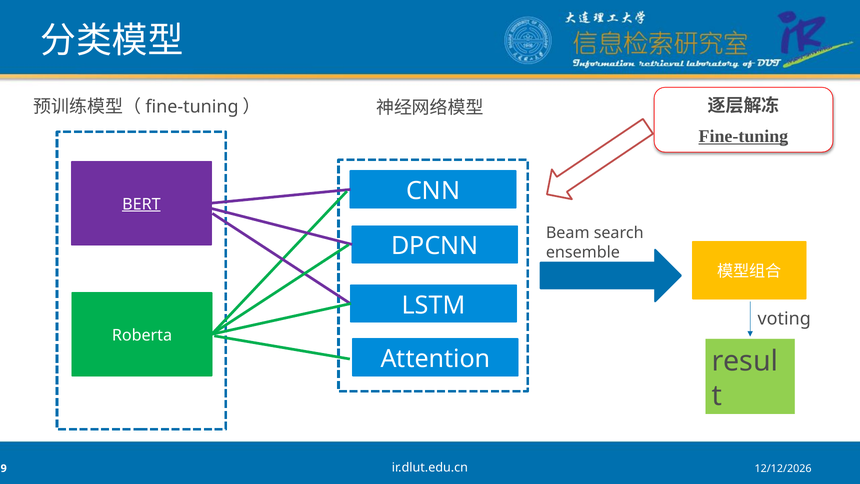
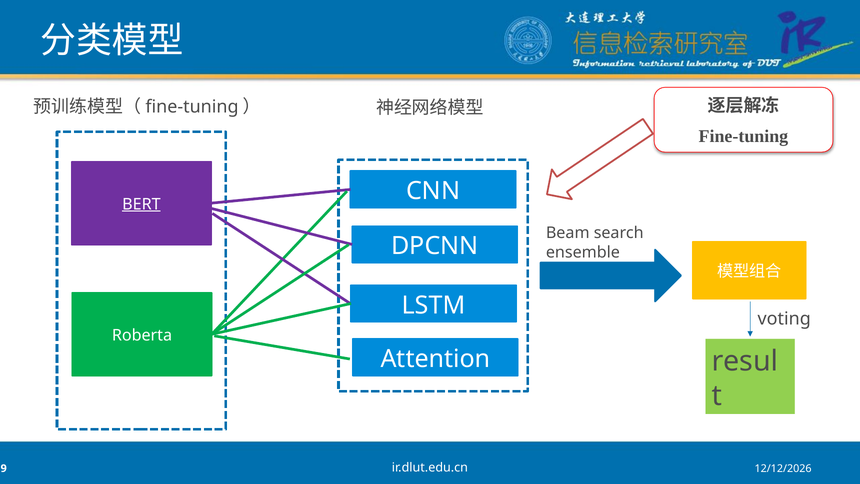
Fine-tuning underline: present -> none (743, 136)
